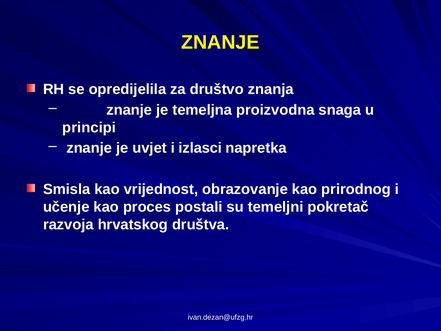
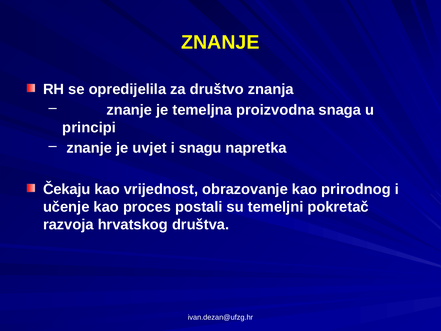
izlasci: izlasci -> snagu (200, 148)
Smisla: Smisla -> Čekaju (67, 189)
